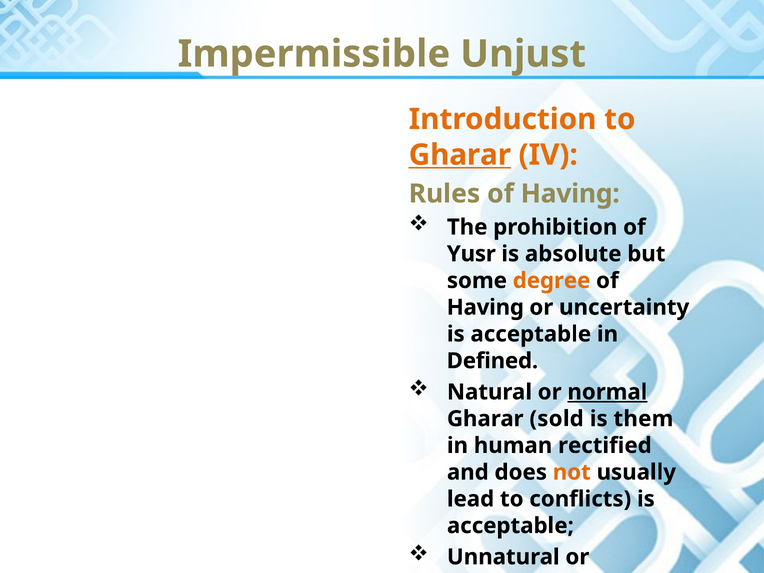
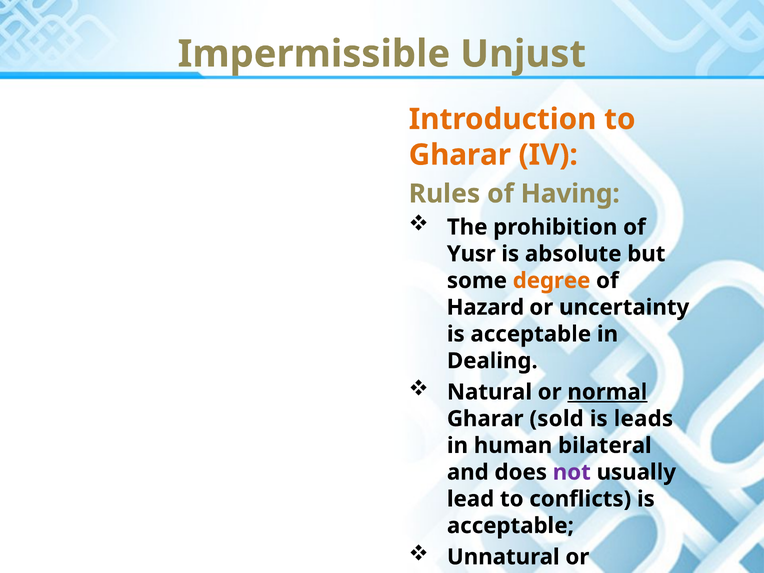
Gharar underline: present -> none (460, 155)
Having: Having -> Hazard (485, 307)
Defined: Defined -> Dealing (492, 361)
is them: them -> leads (643, 419)
rectified: rectified -> bilateral (605, 446)
not colour: orange -> purple (572, 472)
